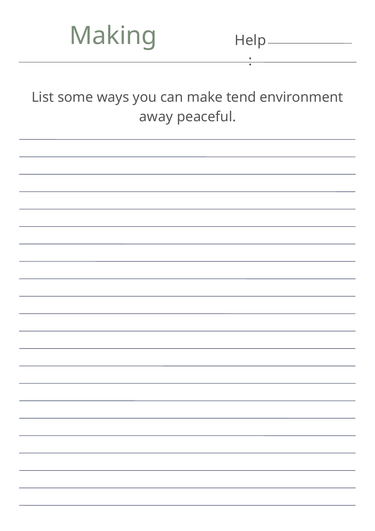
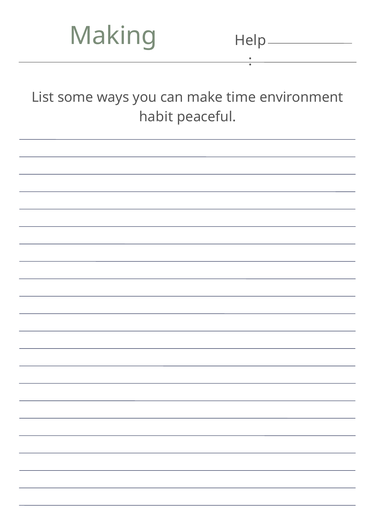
tend: tend -> time (241, 97)
away: away -> habit (156, 117)
